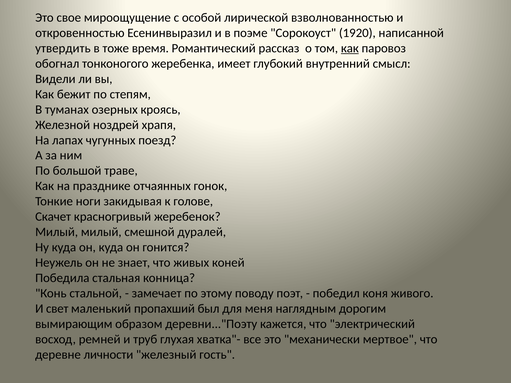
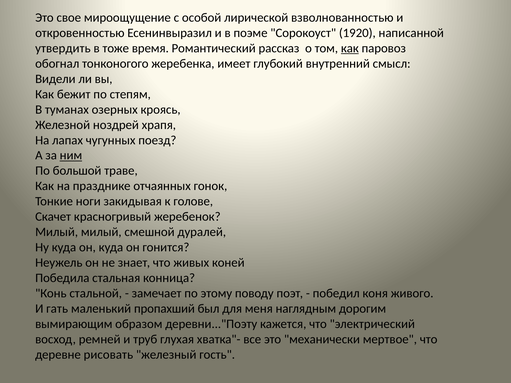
ним underline: none -> present (71, 156)
свет: свет -> гать (57, 309)
личности: личности -> рисовать (108, 355)
